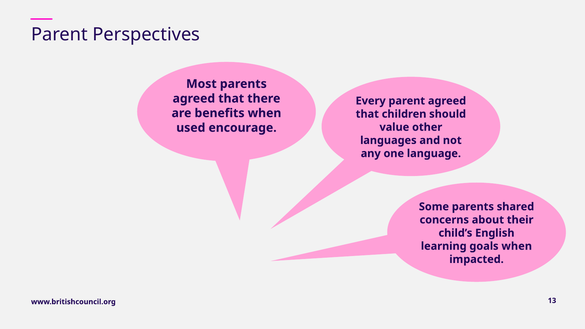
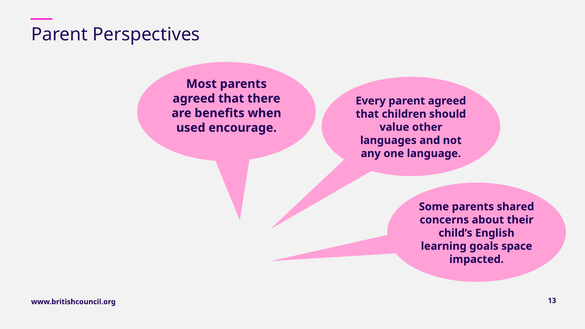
goals when: when -> space (517, 246)
